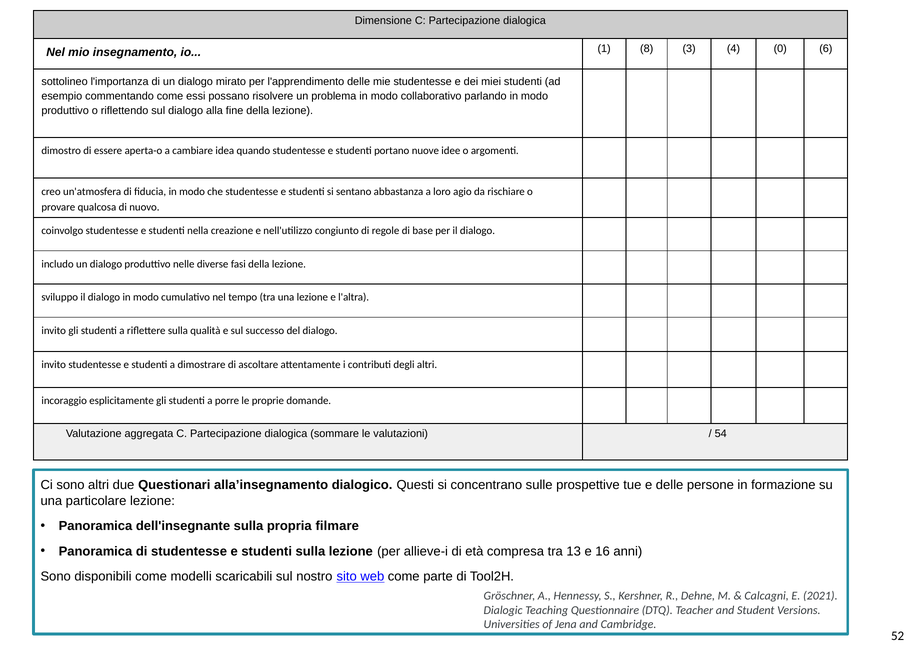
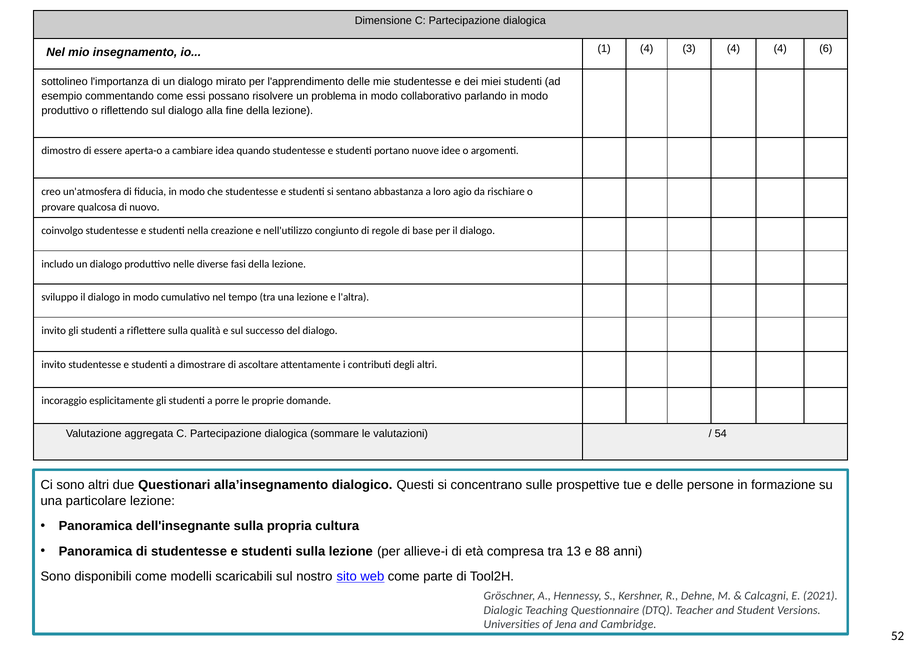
1 8: 8 -> 4 (647, 49)
4 0: 0 -> 4 (780, 49)
filmare: filmare -> cultura (337, 526)
16: 16 -> 88 (603, 551)
